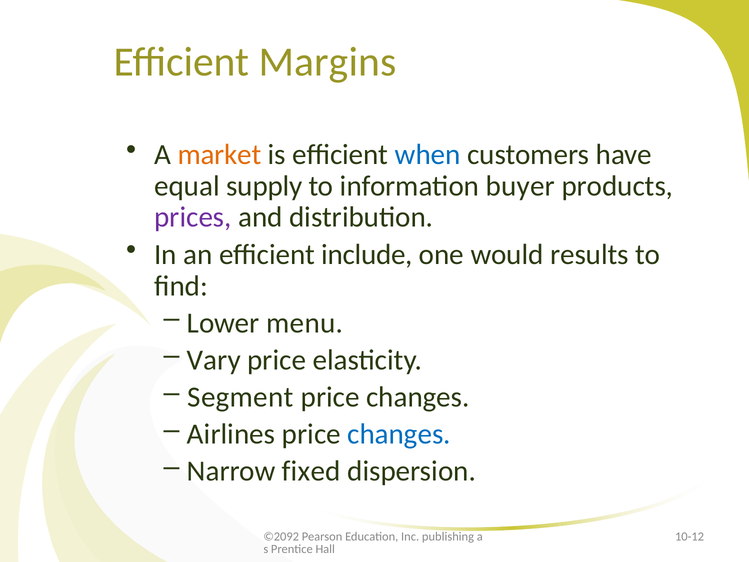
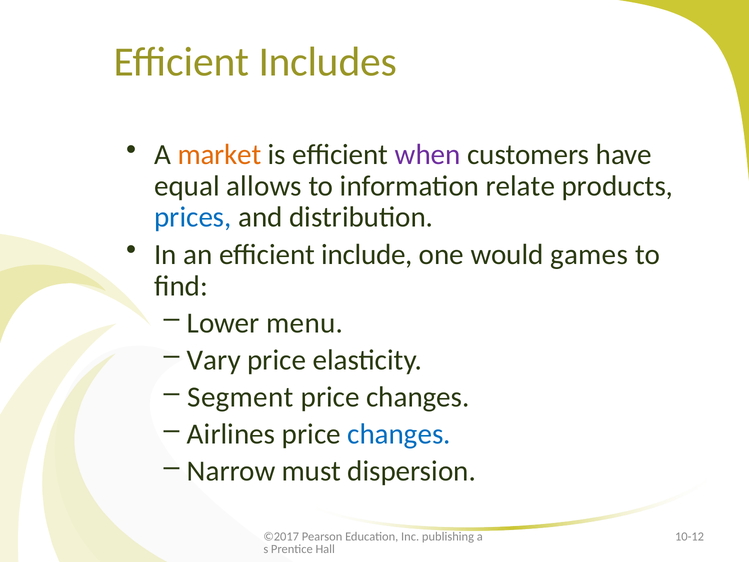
Margins: Margins -> Includes (328, 62)
when colour: blue -> purple (428, 154)
supply: supply -> allows (264, 186)
buyer: buyer -> relate (520, 186)
prices colour: purple -> blue (193, 217)
results: results -> games (589, 254)
fixed: fixed -> must (311, 471)
©2092: ©2092 -> ©2017 (281, 536)
